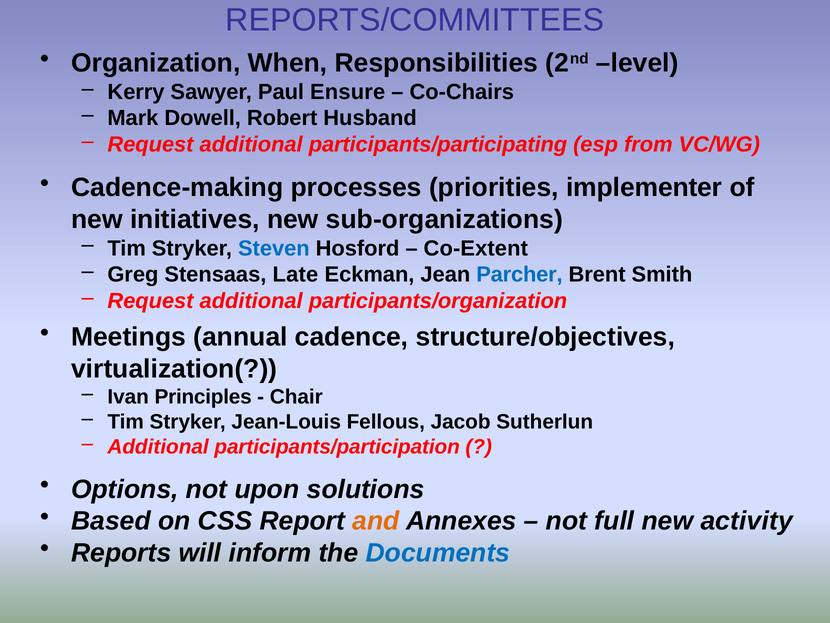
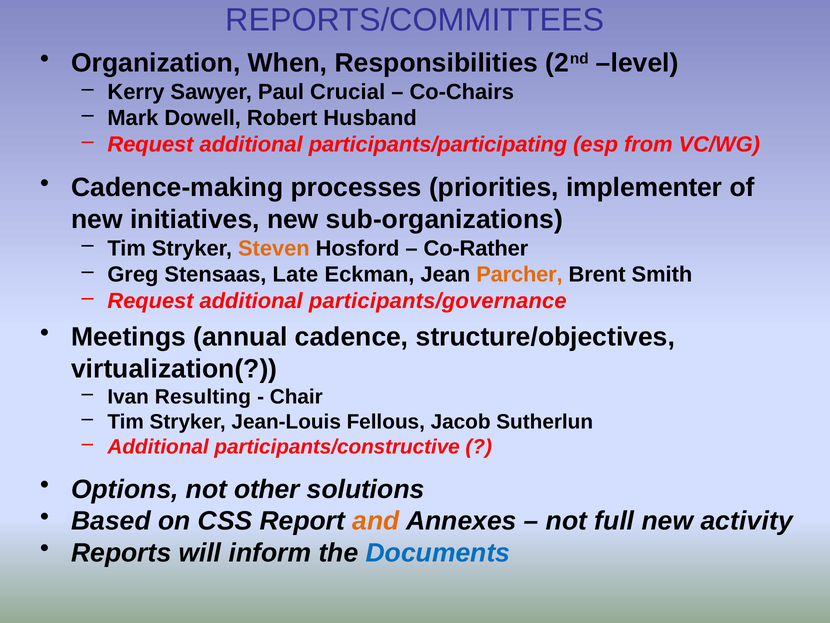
Ensure: Ensure -> Crucial (348, 92)
Steven colour: blue -> orange (274, 248)
Co-Extent: Co-Extent -> Co-Rather (476, 248)
Parcher colour: blue -> orange (519, 274)
participants/organization: participants/organization -> participants/governance (438, 301)
Principles: Principles -> Resulting (203, 397)
participants/participation: participants/participation -> participants/constructive (337, 446)
upon: upon -> other (267, 489)
